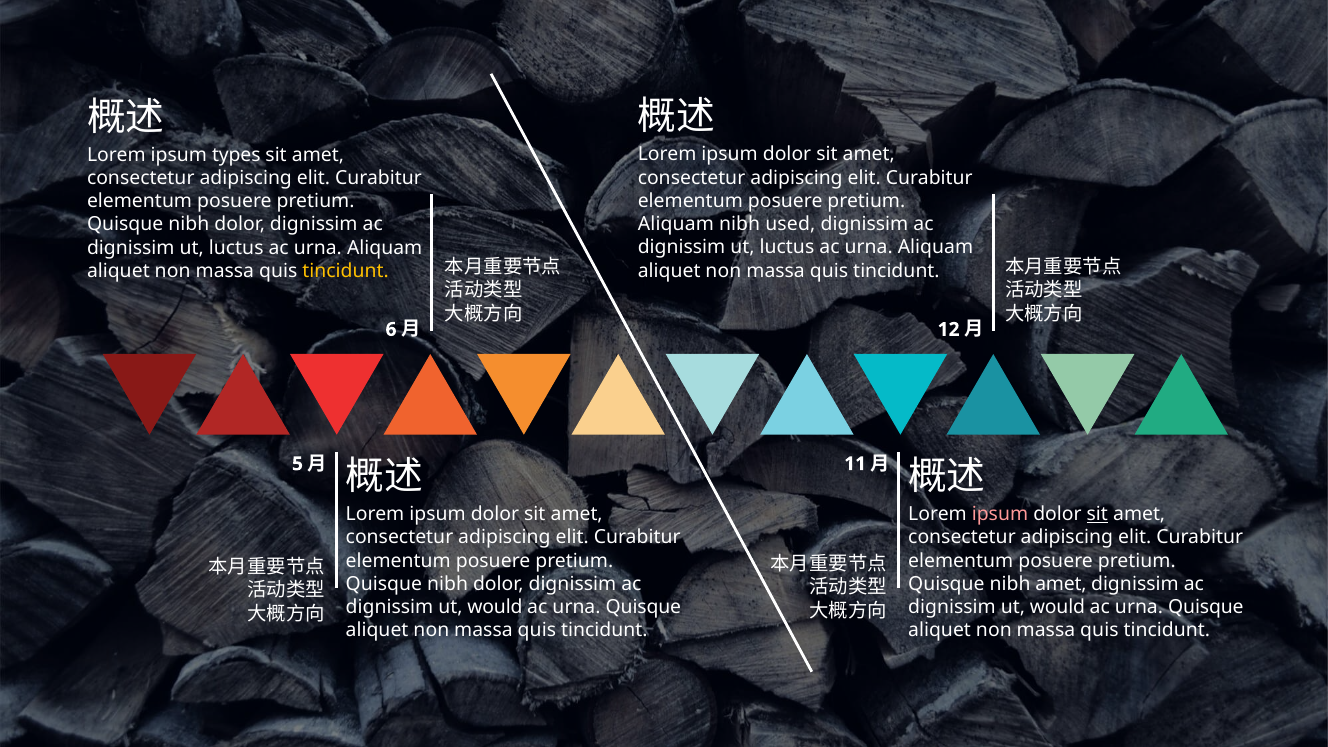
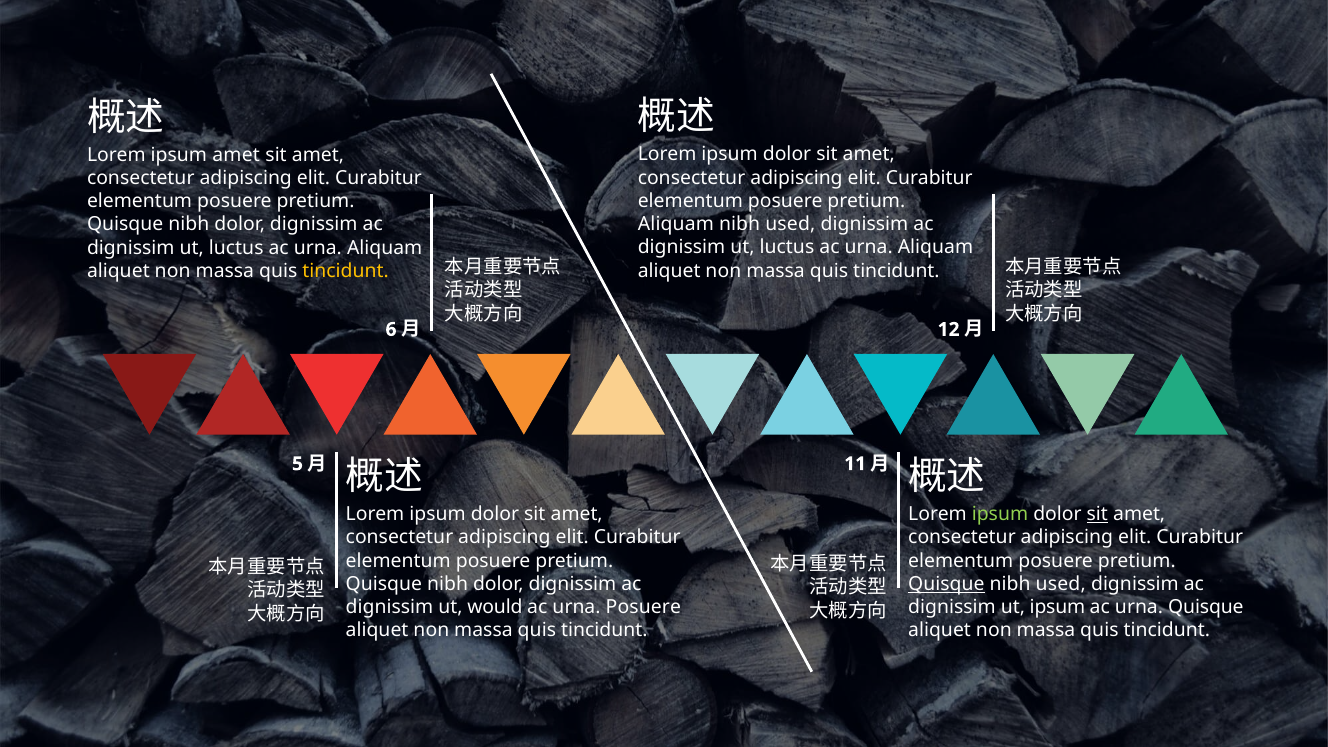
ipsum types: types -> amet (236, 155)
ipsum colour: pink -> light green (1000, 514)
Quisque underline: none -> present (946, 584)
amet: amet -> used (1061, 584)
Quisque: Quisque -> Posuere (643, 607)
would: would -> ipsum (1057, 607)
